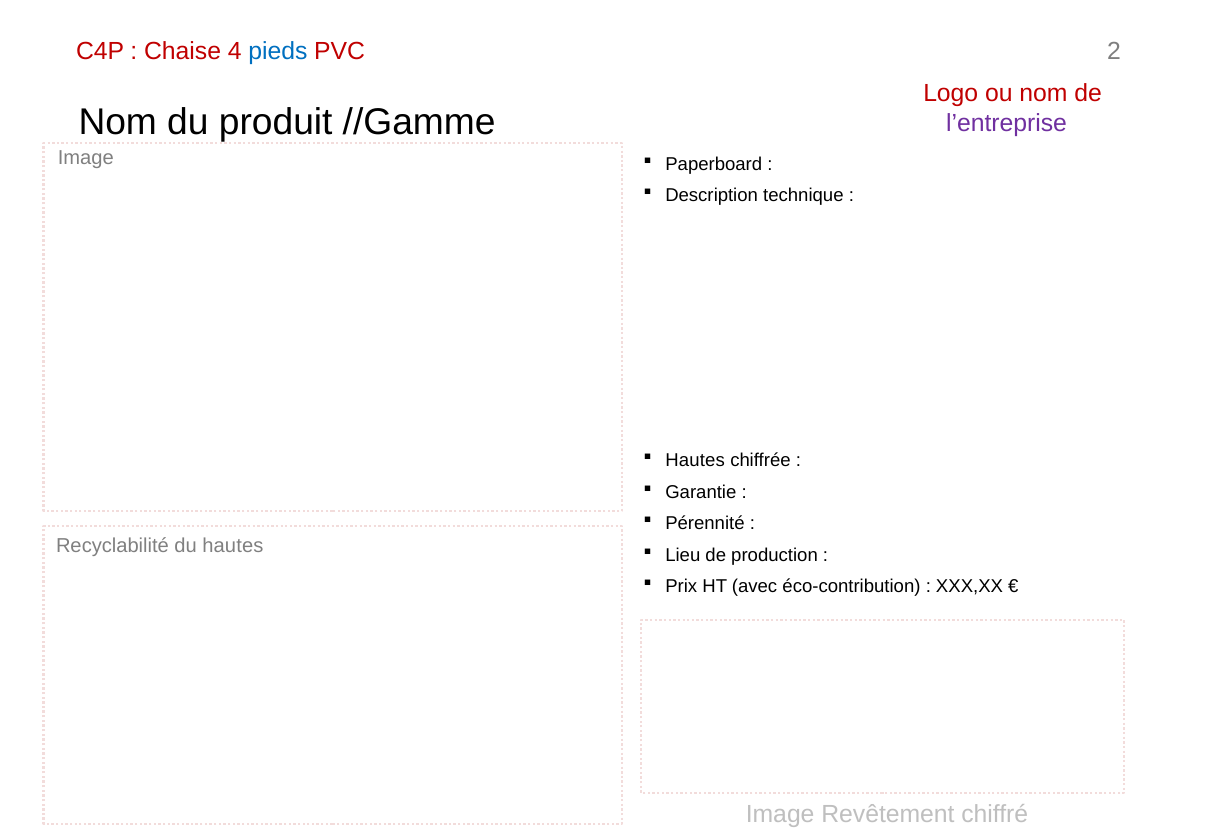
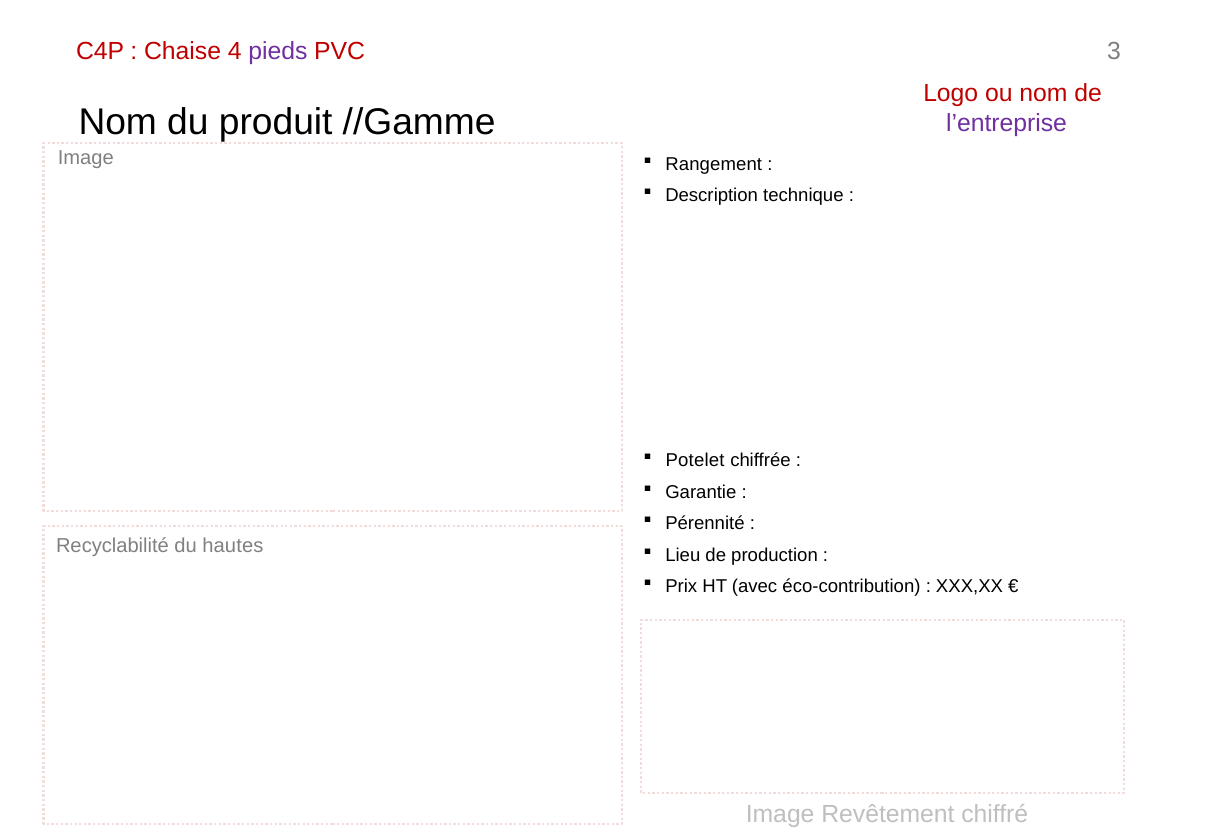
pieds colour: blue -> purple (278, 51)
2: 2 -> 3 (1114, 51)
Paperboard: Paperboard -> Rangement (714, 164)
Hautes: Hautes -> Potelet (695, 461)
